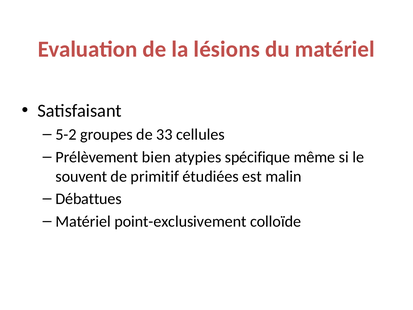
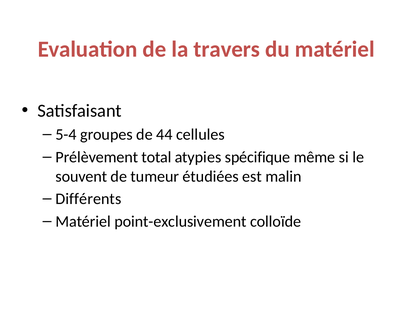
lésions: lésions -> travers (227, 49)
5-2: 5-2 -> 5-4 (66, 134)
33: 33 -> 44 (164, 134)
bien: bien -> total (157, 157)
primitif: primitif -> tumeur (155, 176)
Débattues: Débattues -> Différents (88, 199)
